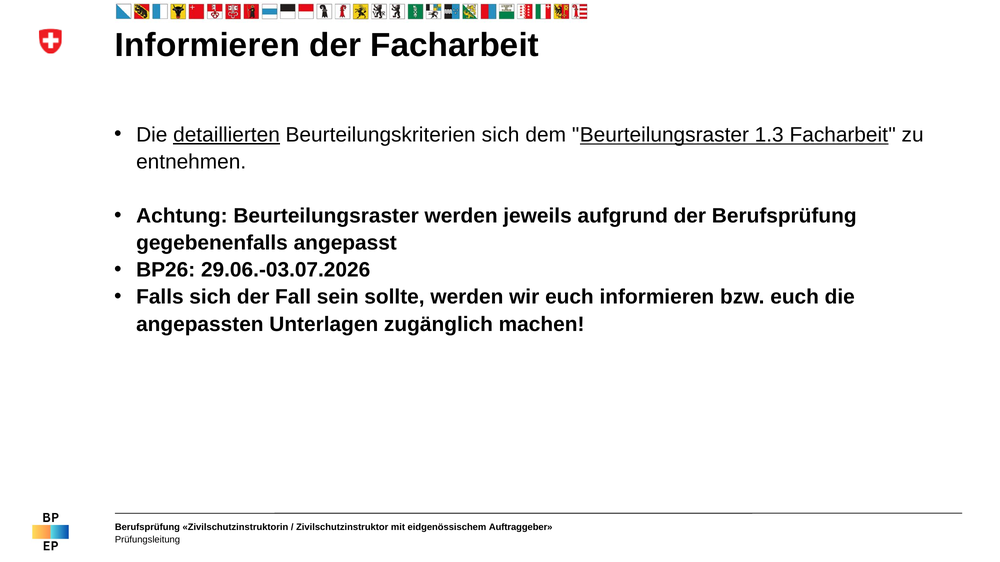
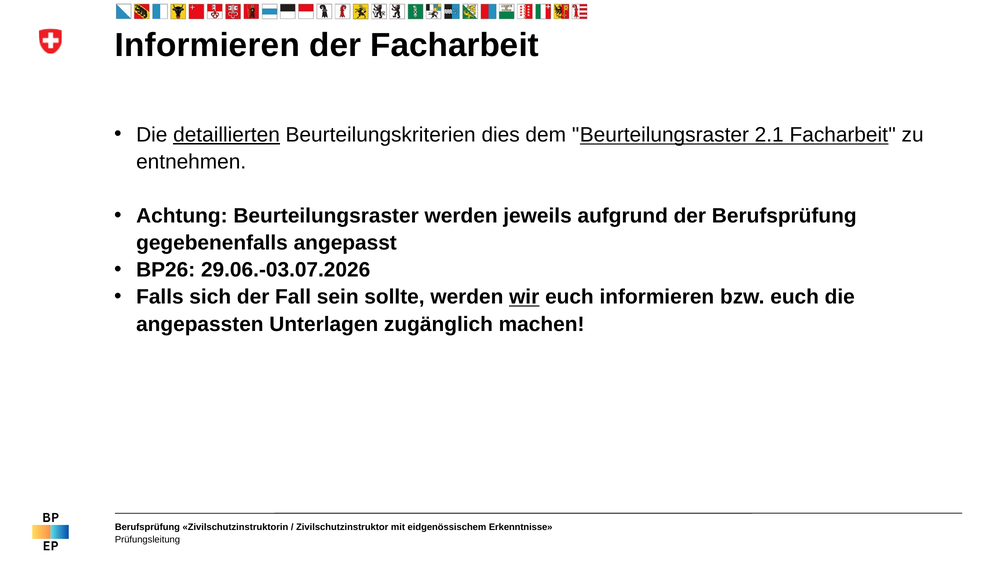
Beurteilungskriterien sich: sich -> dies (501, 135)
1.3: 1.3 -> 2.1 (769, 135)
wir underline: none -> present (524, 297)
Auftraggeber: Auftraggeber -> Erkenntnisse (521, 528)
